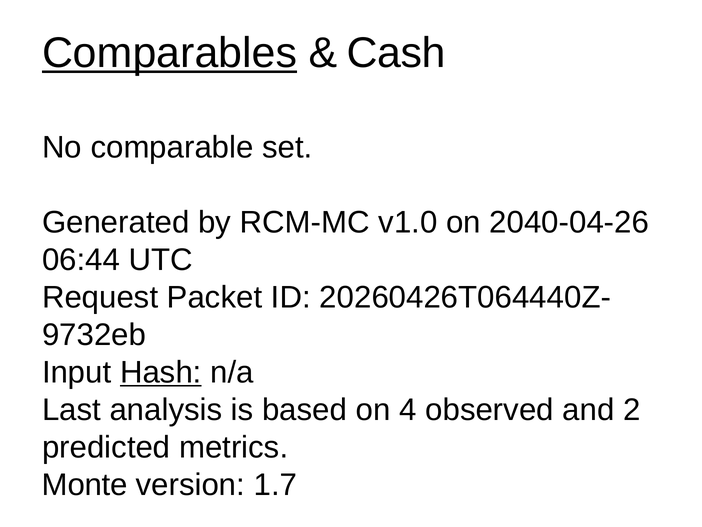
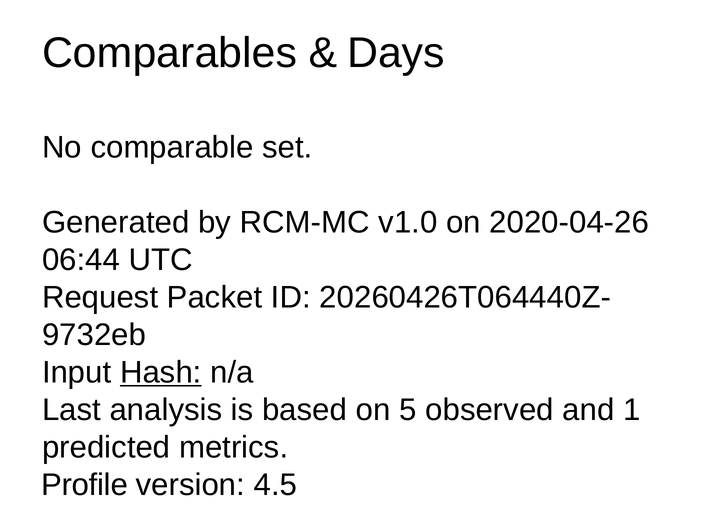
Comparables underline: present -> none (170, 53)
Cash: Cash -> Days (396, 53)
2040-04-26: 2040-04-26 -> 2020-04-26 (569, 222)
4: 4 -> 5 (408, 409)
2: 2 -> 1 (632, 409)
Monte: Monte -> Profile (85, 484)
1.7: 1.7 -> 4.5 (275, 484)
